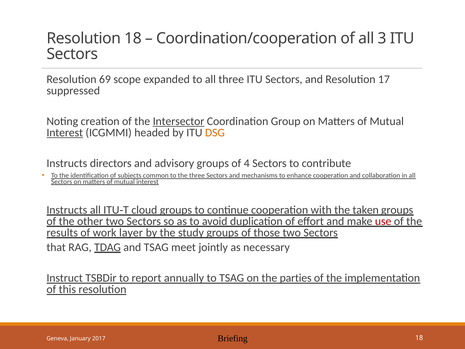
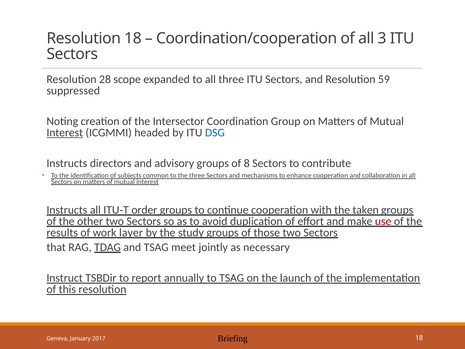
69: 69 -> 28 (105, 79)
17: 17 -> 59 (384, 79)
Intersector underline: present -> none (179, 121)
DSG colour: orange -> blue (215, 133)
4: 4 -> 8 (247, 163)
cloud: cloud -> order (144, 210)
parties: parties -> launch (296, 278)
